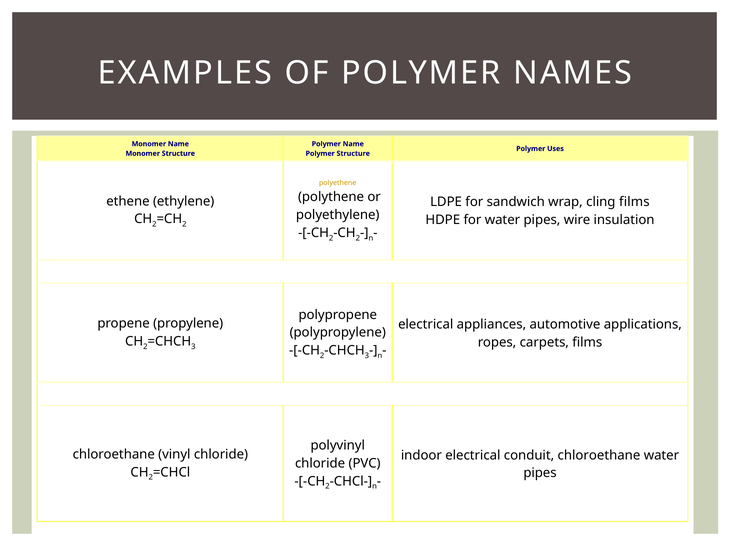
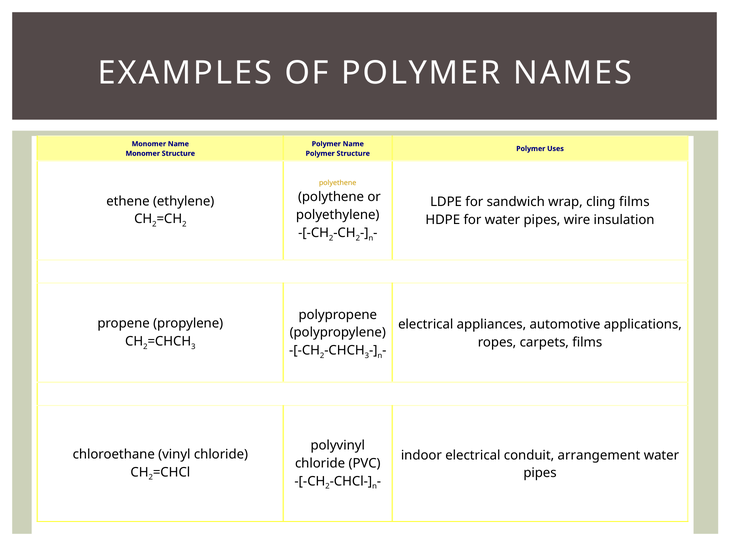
conduit chloroethane: chloroethane -> arrangement (599, 455)
